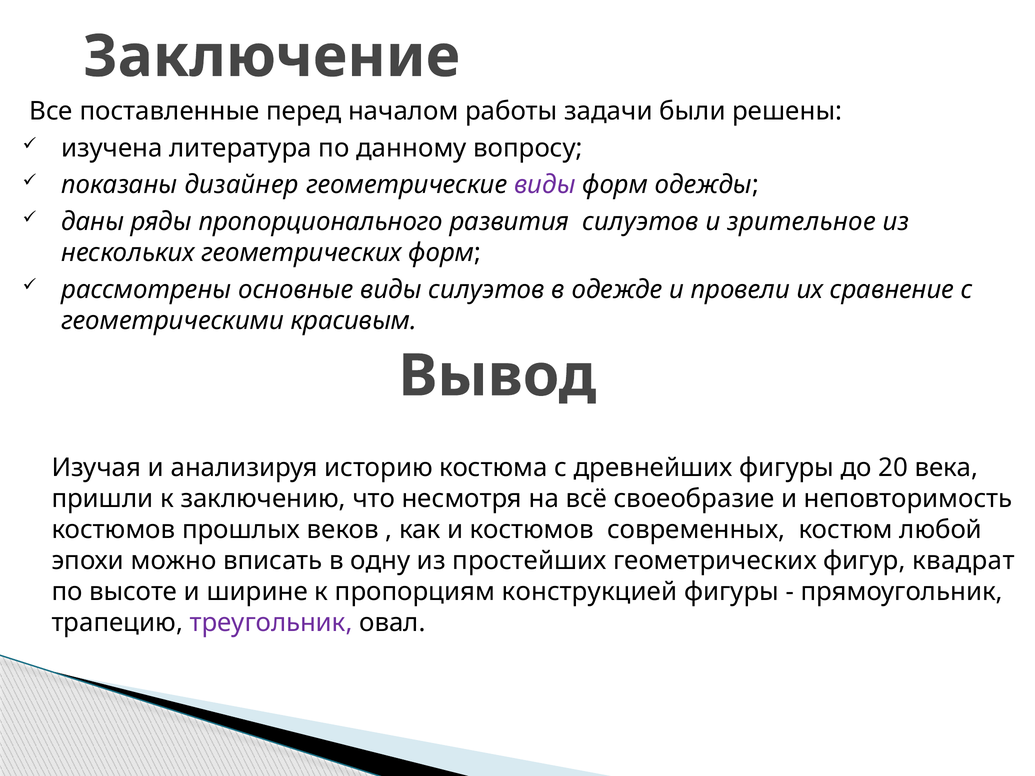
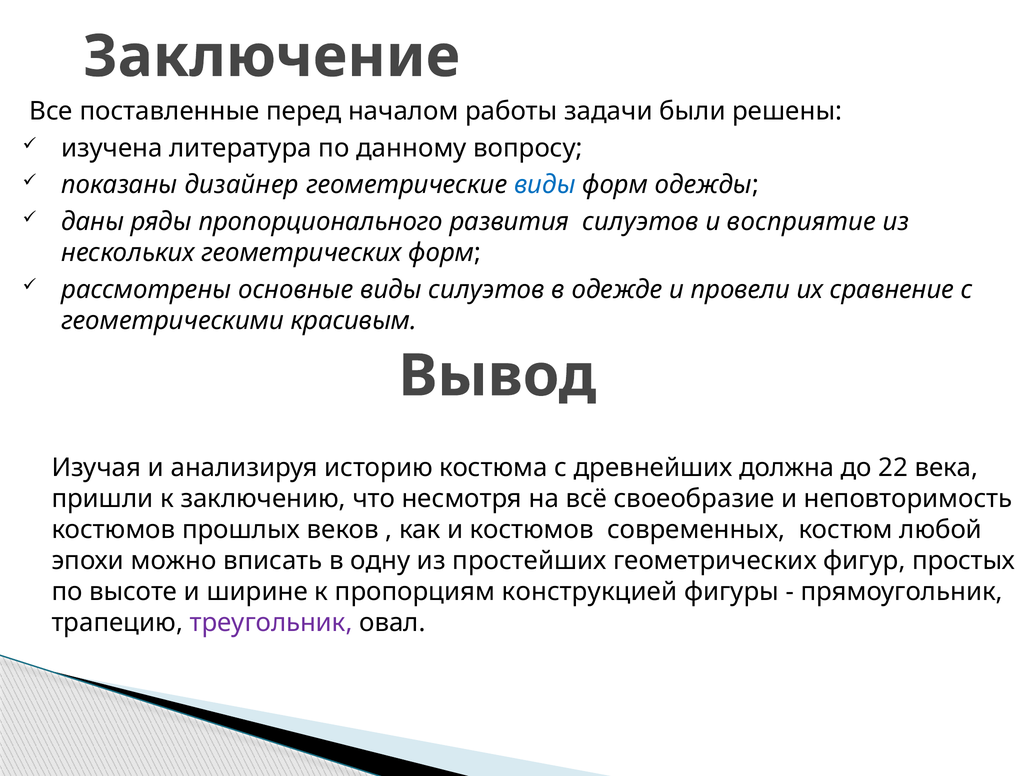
виды colour: purple -> blue (545, 185)
зрительное: зрительное -> восприятие (802, 222)
древнейших фигуры: фигуры -> должна (787, 468)
20: 20 -> 22 (893, 468)
квадрат: квадрат -> простых (964, 561)
